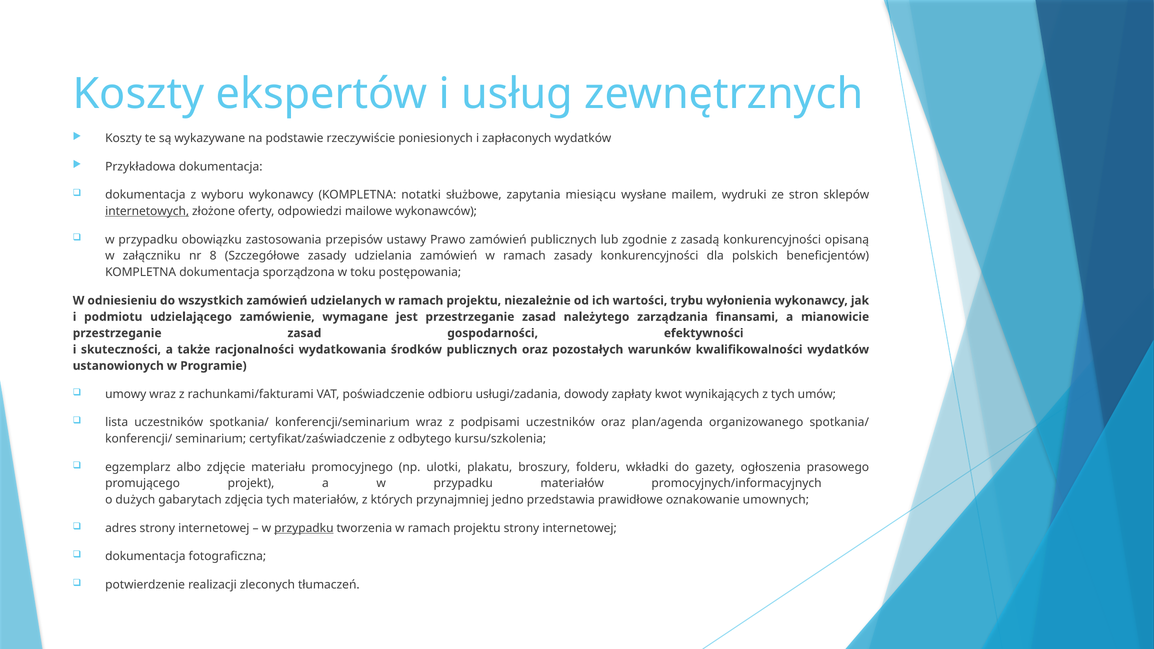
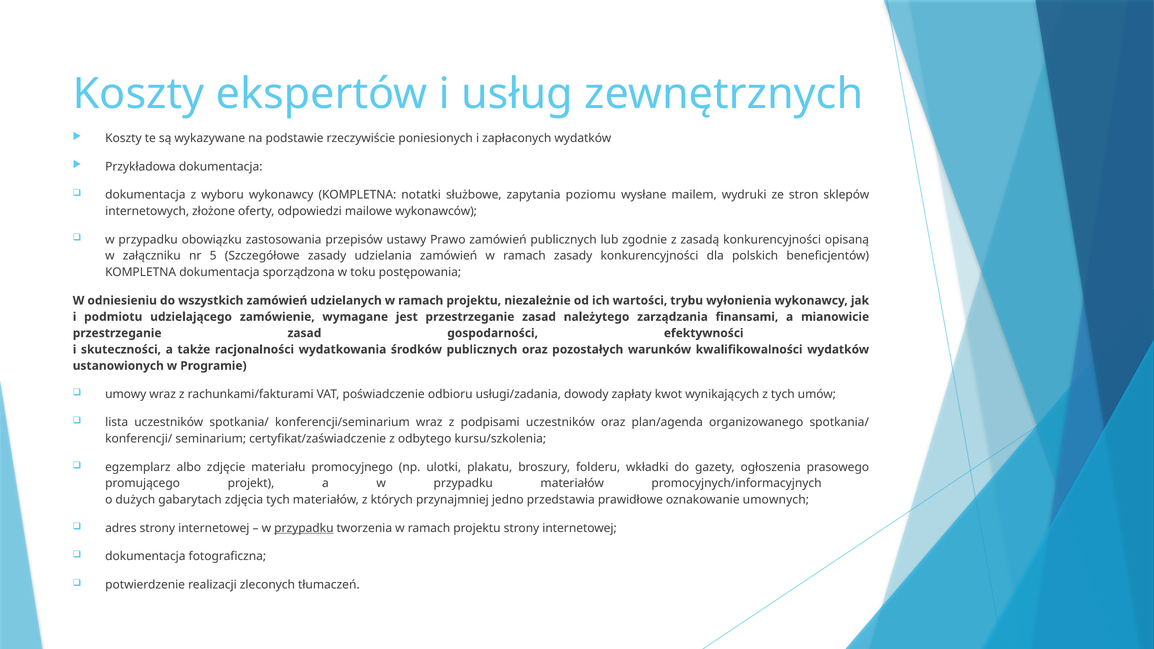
miesiącu: miesiącu -> poziomu (591, 195)
internetowych underline: present -> none (147, 211)
8: 8 -> 5 (213, 256)
